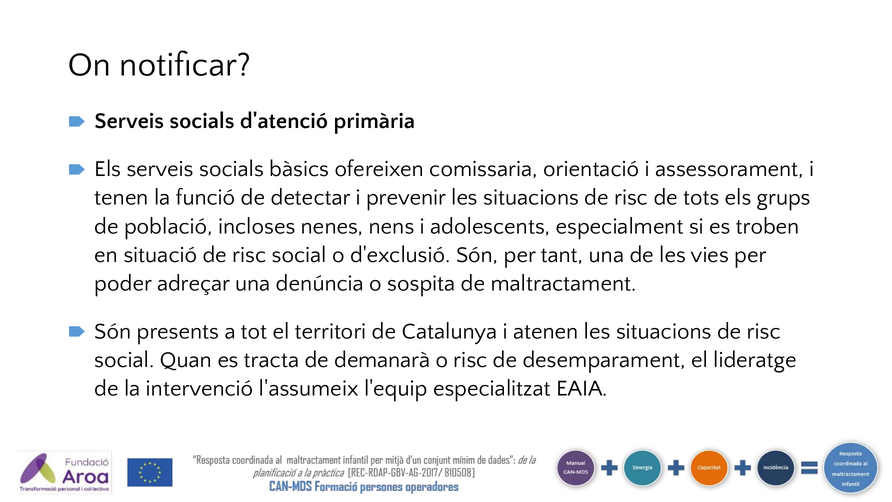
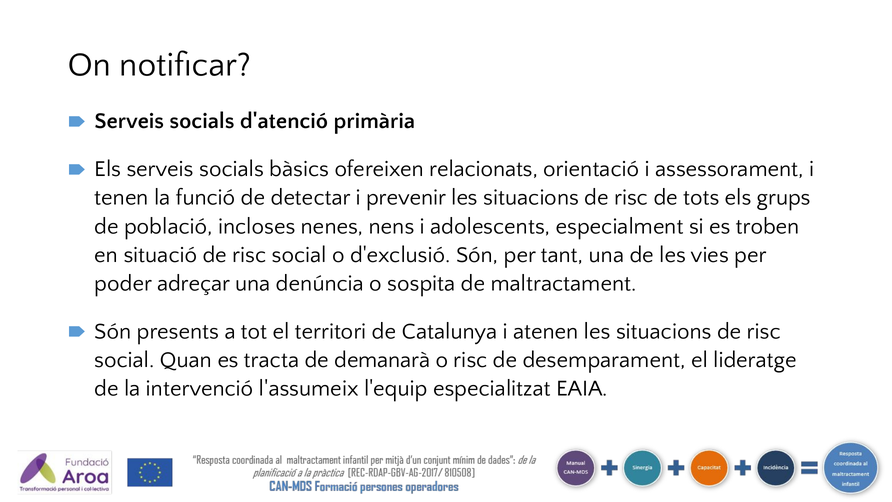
comissaria: comissaria -> relacionats (484, 169)
